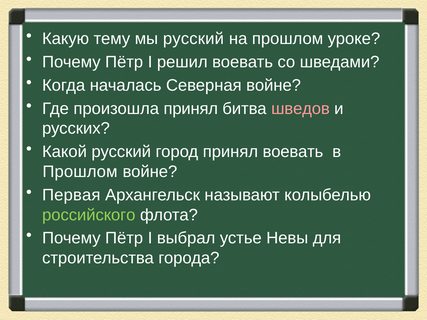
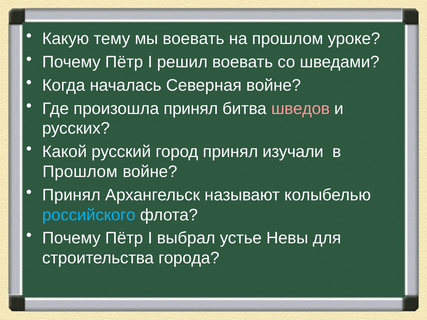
мы русский: русский -> воевать (194, 39)
принял воевать: воевать -> изучали (293, 152)
Первая: Первая -> Принял (71, 195)
российского colour: light green -> light blue (89, 215)
